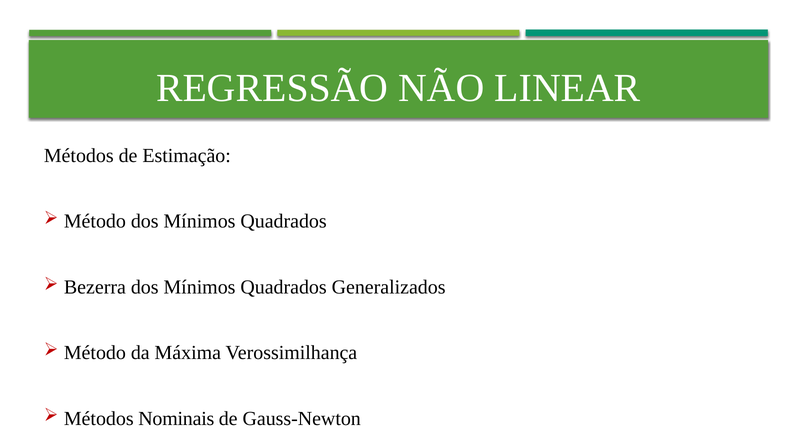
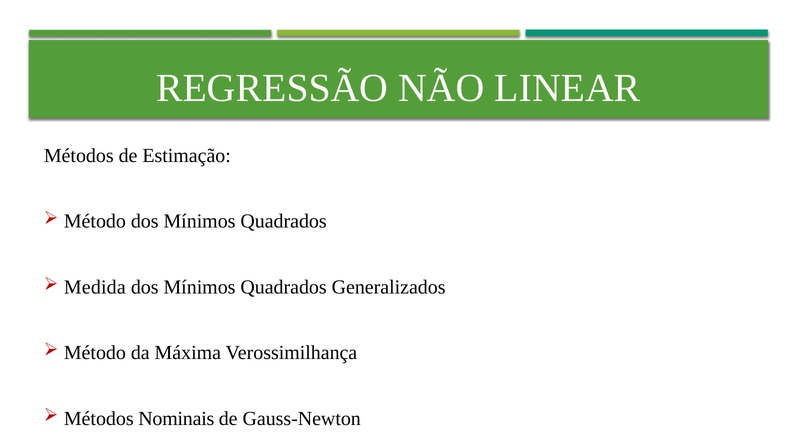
Bezerra: Bezerra -> Medida (95, 287)
